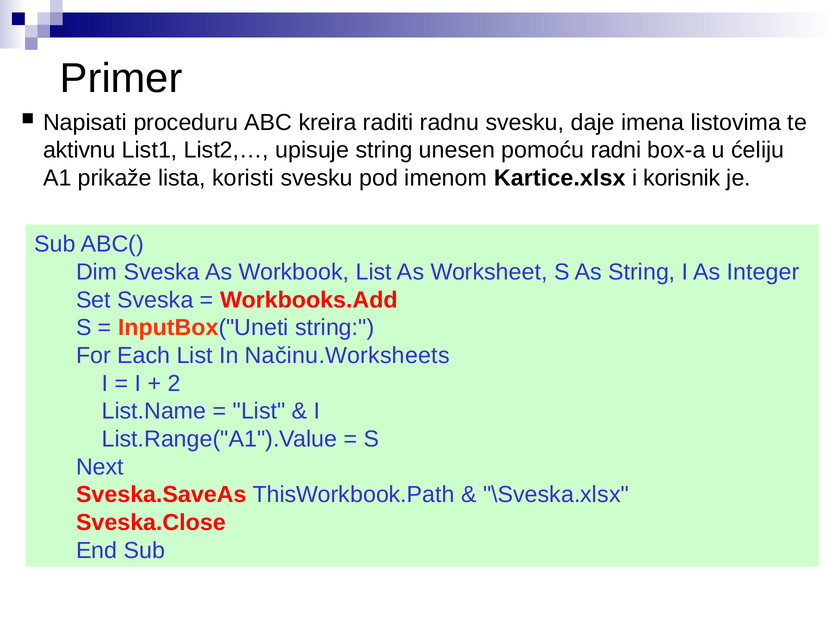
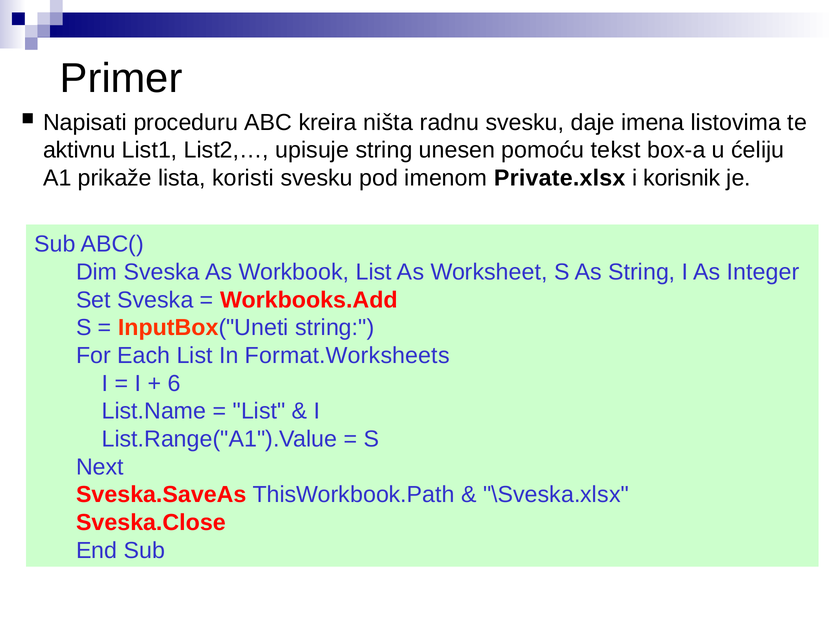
raditi: raditi -> ništa (388, 122)
radni: radni -> tekst (616, 150)
Kartice.xlsx: Kartice.xlsx -> Private.xlsx (560, 178)
Načinu.Worksheets: Načinu.Worksheets -> Format.Worksheets (347, 356)
2: 2 -> 6 (174, 384)
